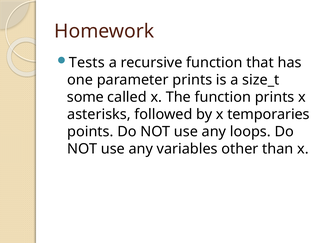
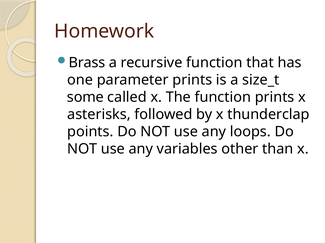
Tests: Tests -> Brass (87, 63)
temporaries: temporaries -> thunderclap (268, 115)
